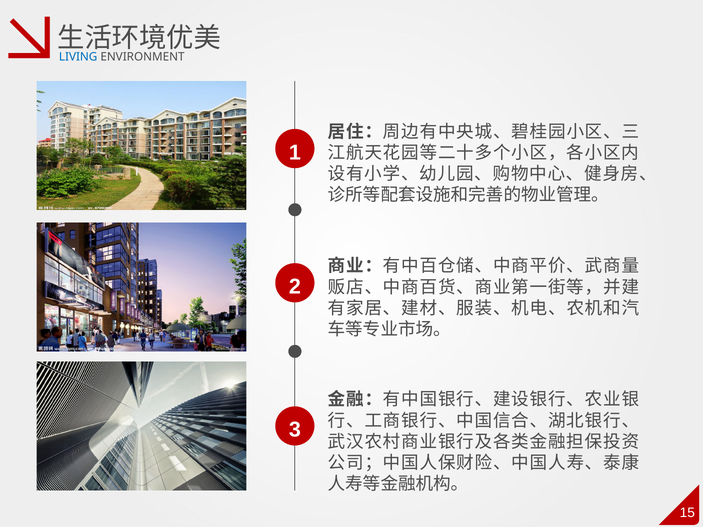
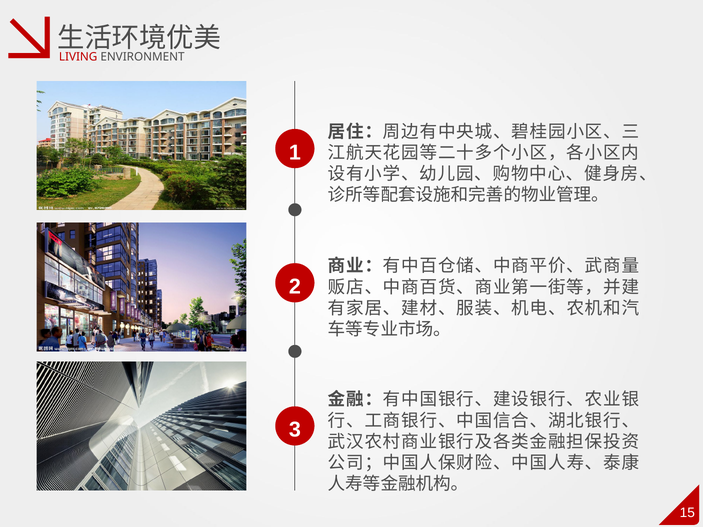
LIVING colour: blue -> red (78, 57)
